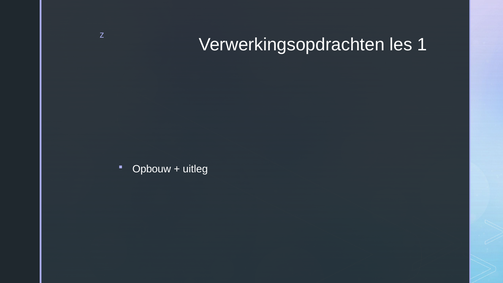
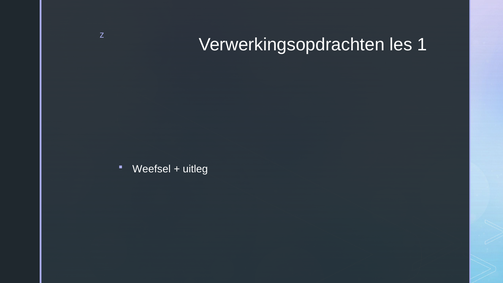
Opbouw: Opbouw -> Weefsel (152, 169)
